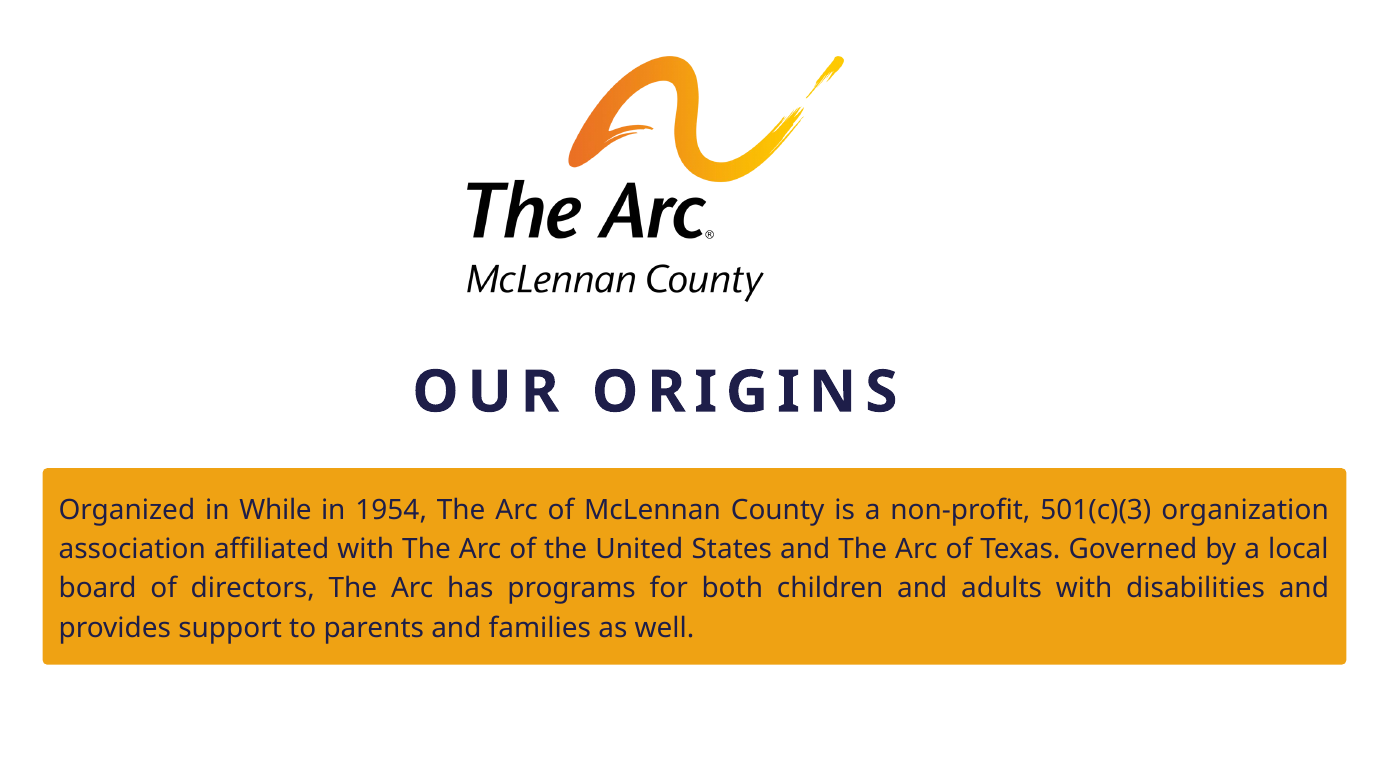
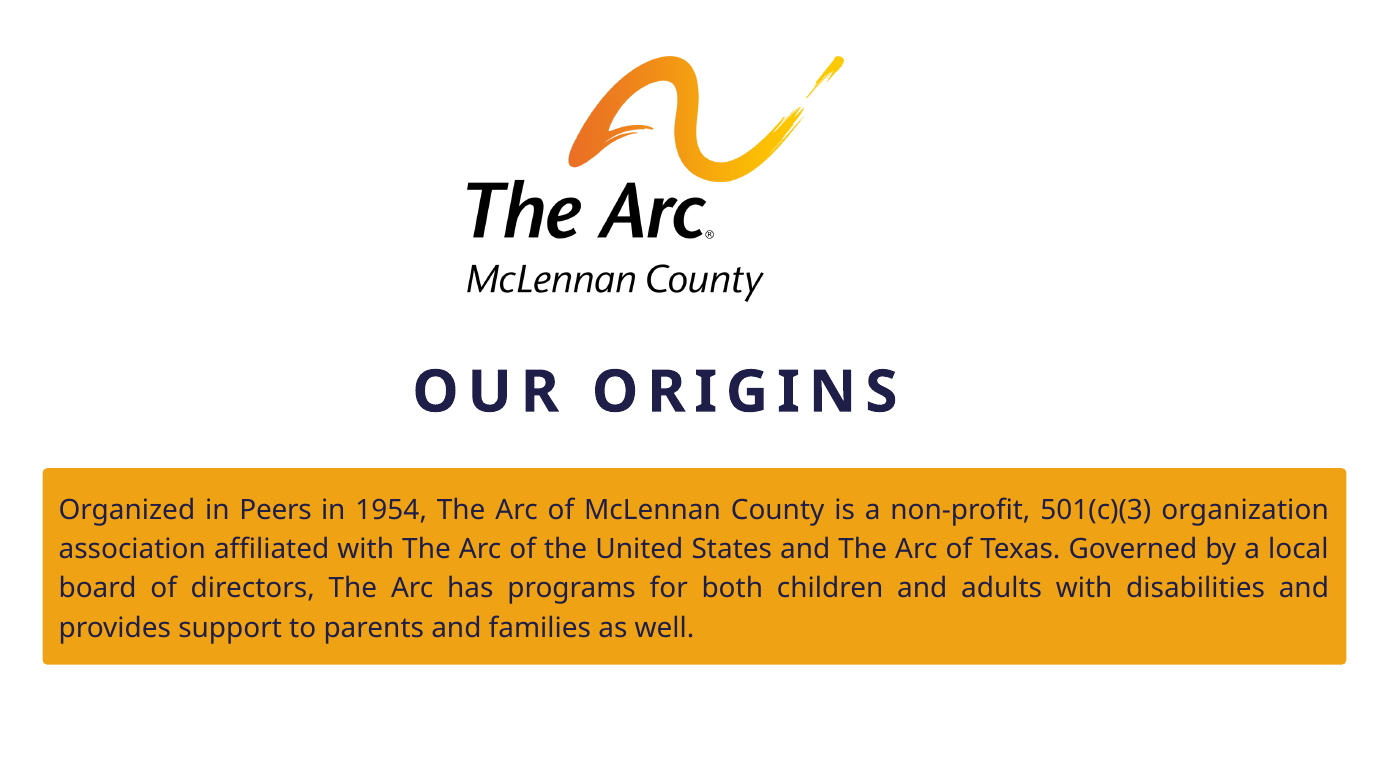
While: While -> Peers (276, 510)
